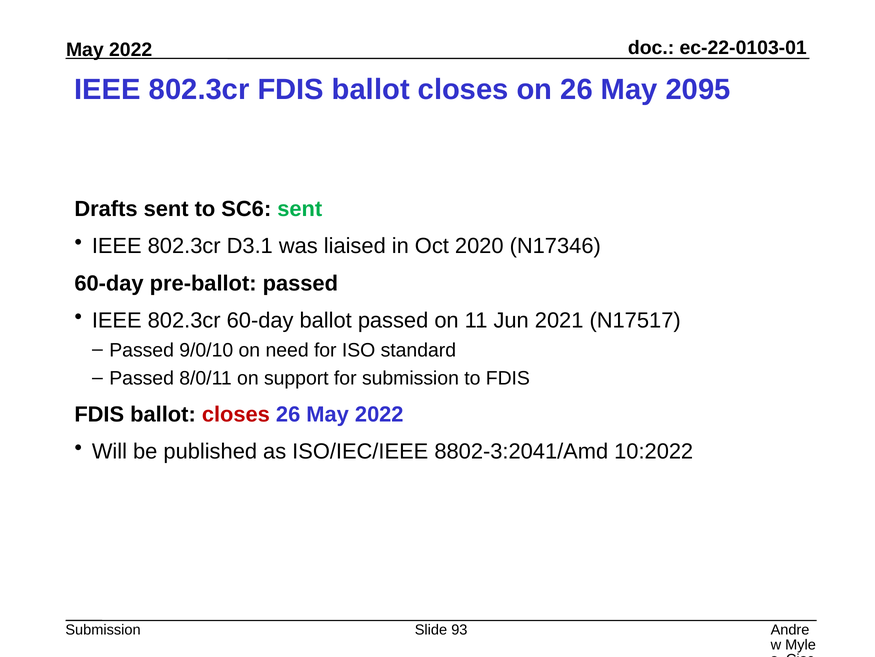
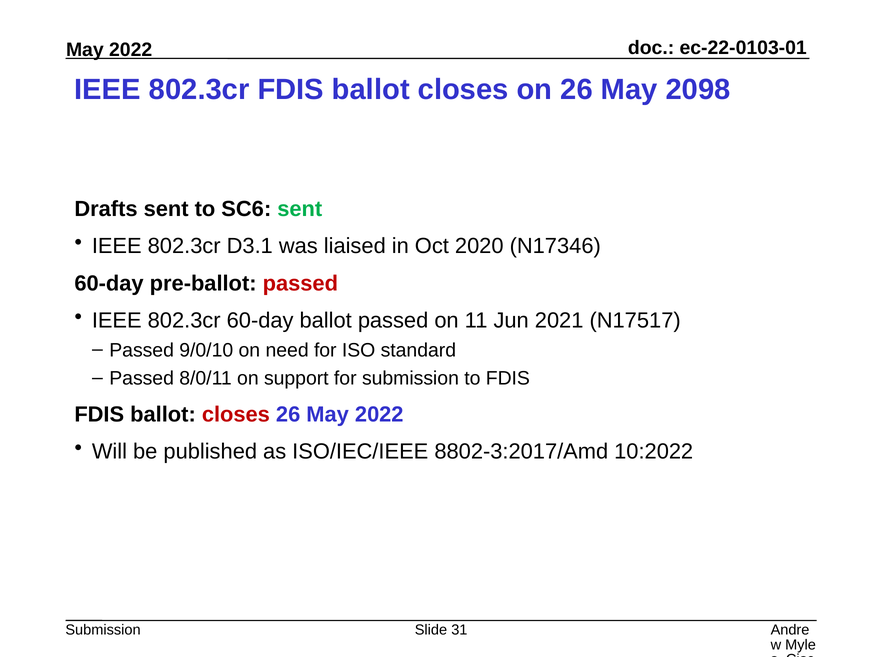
2095: 2095 -> 2098 (698, 90)
passed colour: black -> red (300, 283)
8802-3:2041/Amd: 8802-3:2041/Amd -> 8802-3:2017/Amd (521, 451)
93: 93 -> 31 (459, 629)
